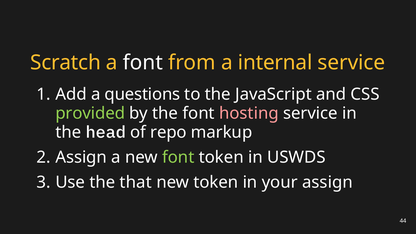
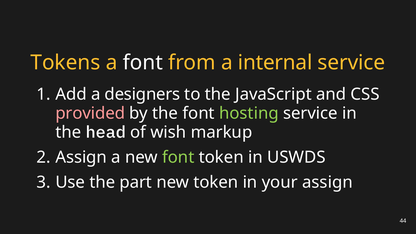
Scratch: Scratch -> Tokens (65, 63)
questions: questions -> designers (142, 94)
provided colour: light green -> pink (90, 113)
hosting colour: pink -> light green (249, 113)
repo: repo -> wish (168, 132)
that: that -> part (136, 182)
